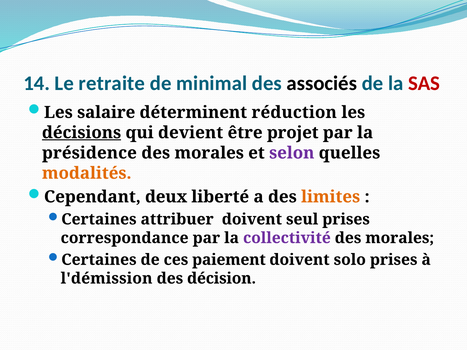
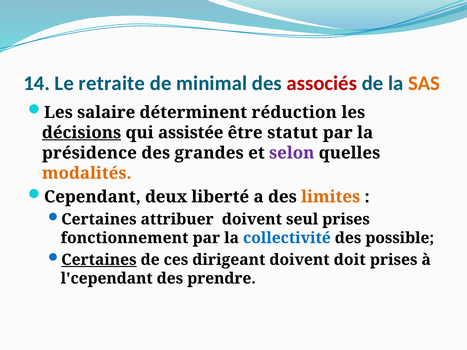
associés colour: black -> red (322, 83)
SAS colour: red -> orange (424, 83)
devient: devient -> assistée (191, 133)
projet: projet -> statut (293, 133)
morales: morales -> grandes (209, 153)
correspondance: correspondance -> fonctionnement (125, 238)
collectivité colour: purple -> blue (287, 238)
morales: morales -> possible (400, 238)
Certaines underline: none -> present (99, 260)
paiement: paiement -> dirigeant (229, 260)
solo: solo -> doit (350, 260)
l'démission: l'démission -> l'cependant (107, 279)
décision: décision -> prendre (222, 279)
